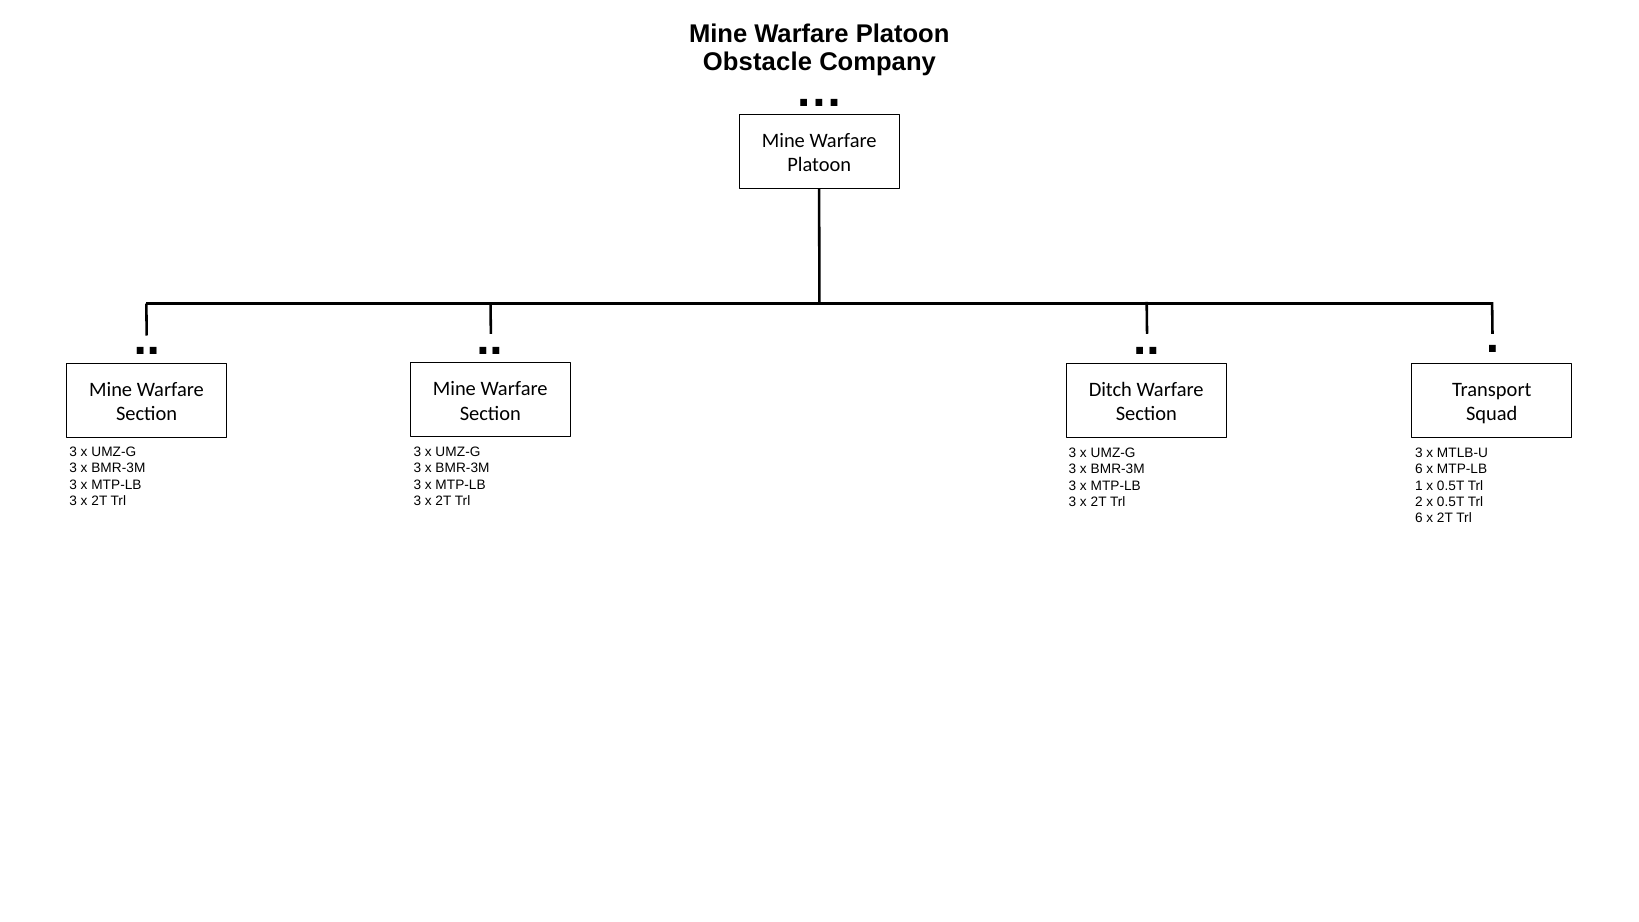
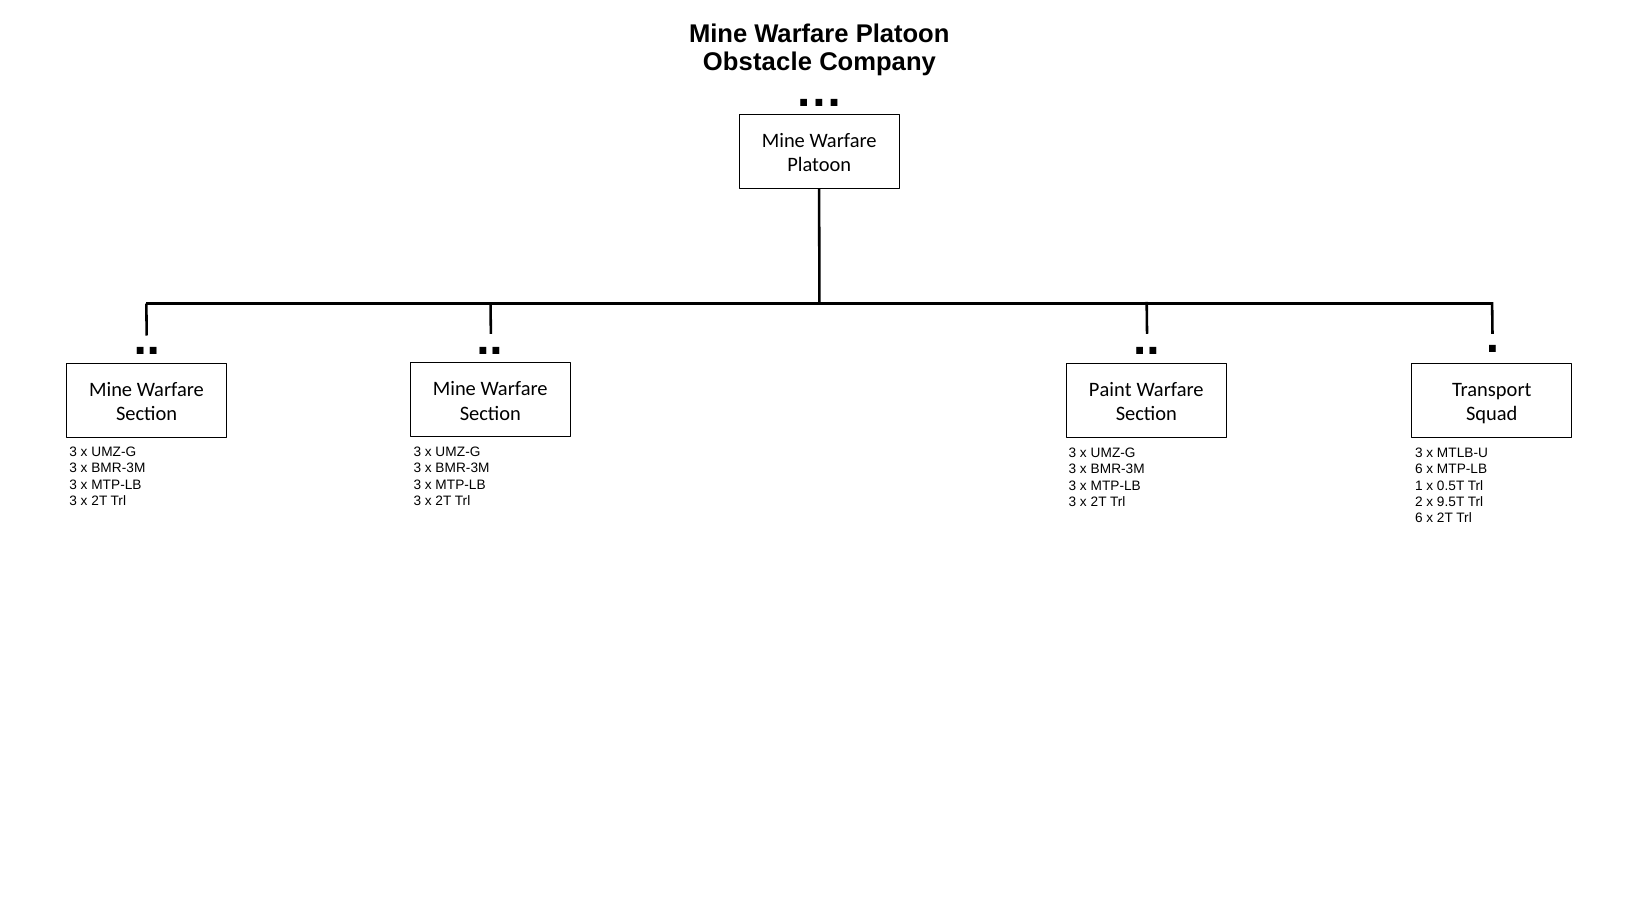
Ditch: Ditch -> Paint (1110, 389)
2 x 0.5T: 0.5T -> 9.5T (1451, 502)
